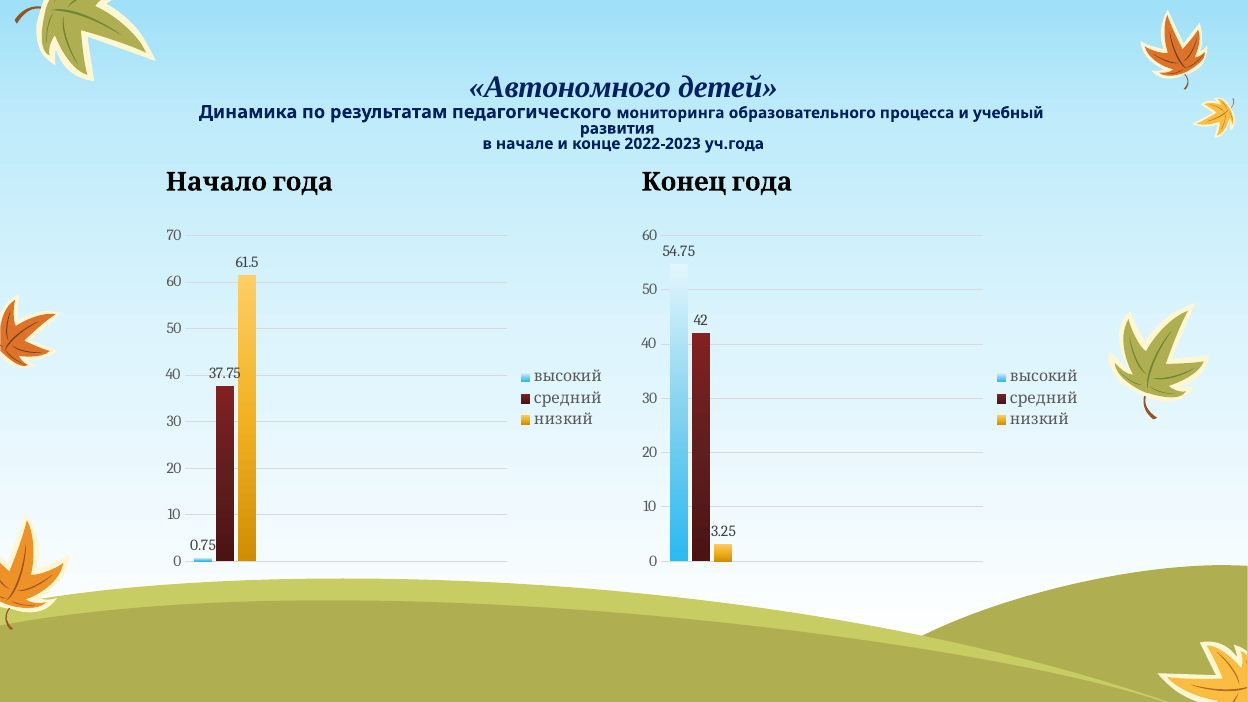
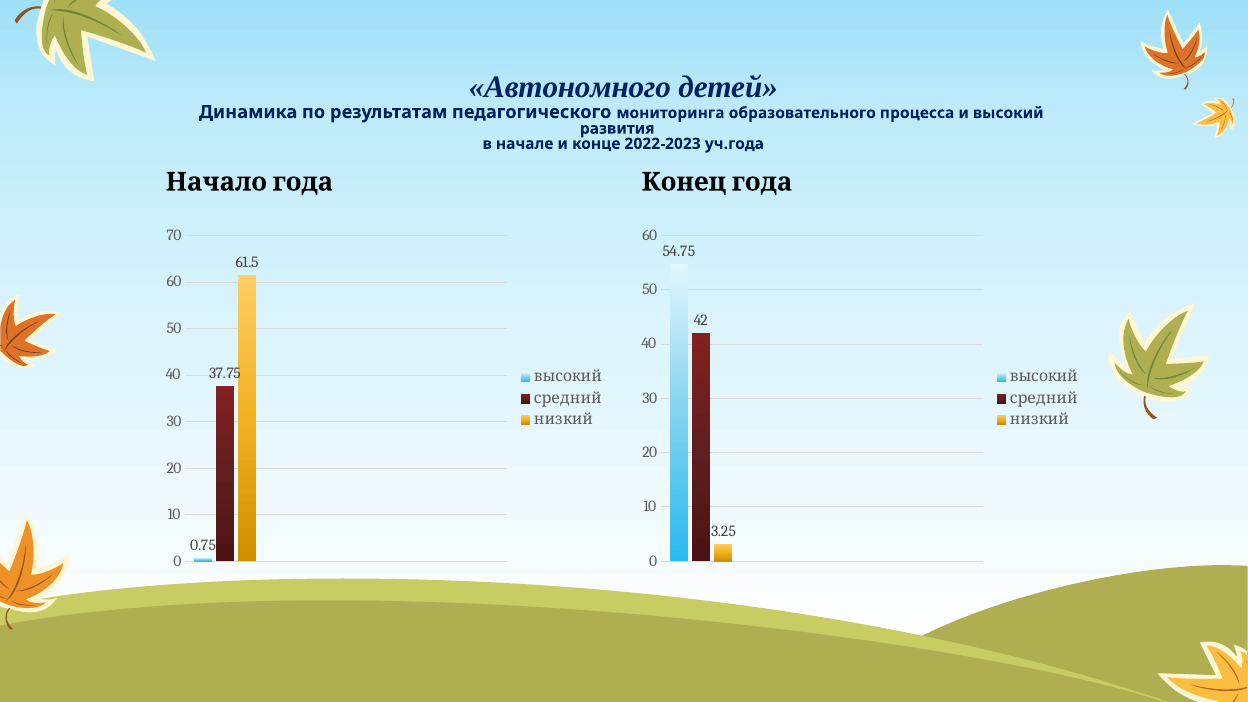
и учебный: учебный -> высокий (1008, 113)
